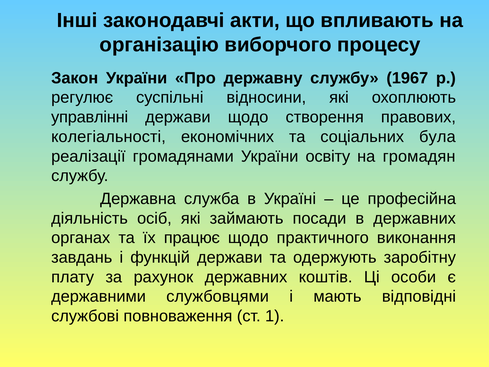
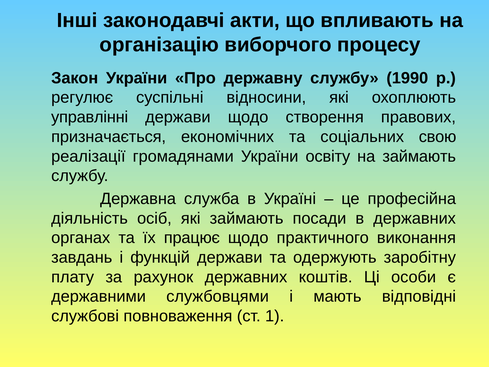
1967: 1967 -> 1990 (407, 78)
колегіальності: колегіальності -> призначається (109, 137)
була: була -> свою (438, 137)
на громадян: громадян -> займають (419, 156)
